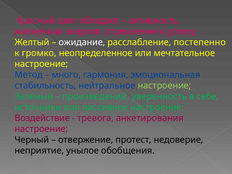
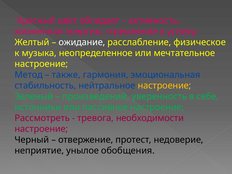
постепенно: постепенно -> физическое (200, 42)
громко: громко -> музыка (39, 53)
много: много -> также (66, 75)
настроение colour: light green -> yellow (164, 86)
Воздействие: Воздействие -> Рассмотреть (42, 118)
анкетирования: анкетирования -> необходимости (150, 118)
